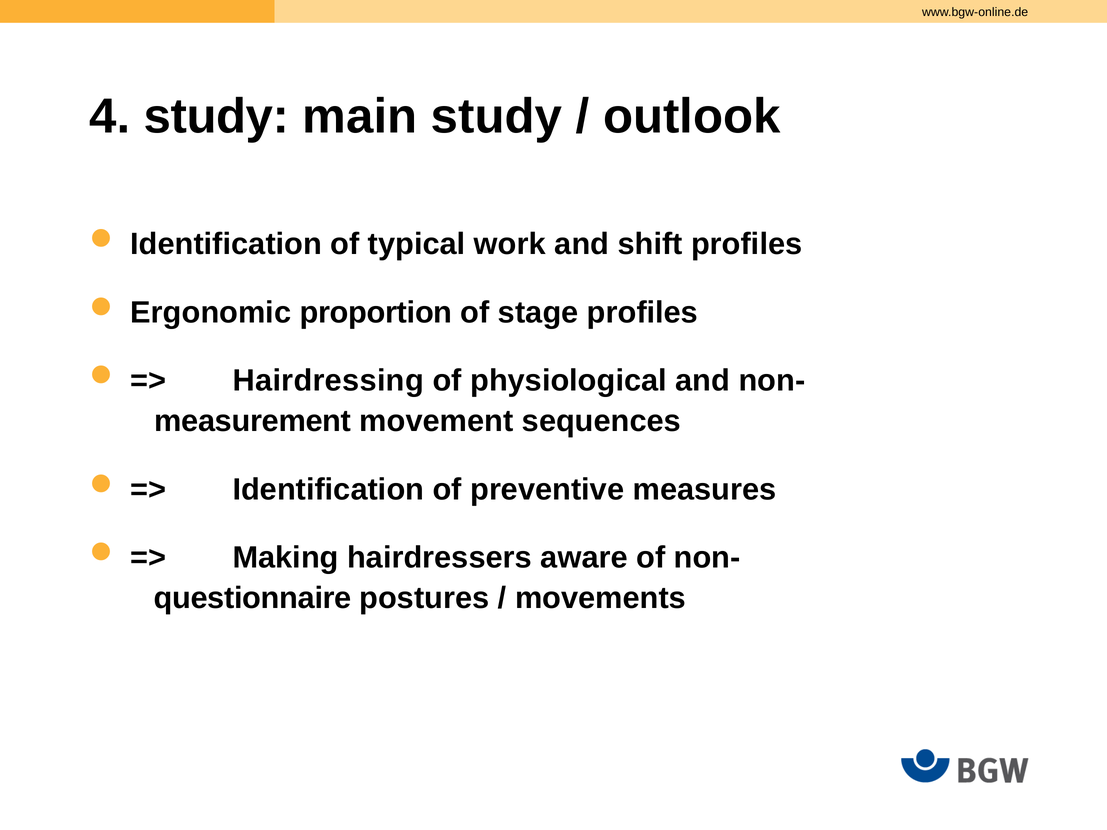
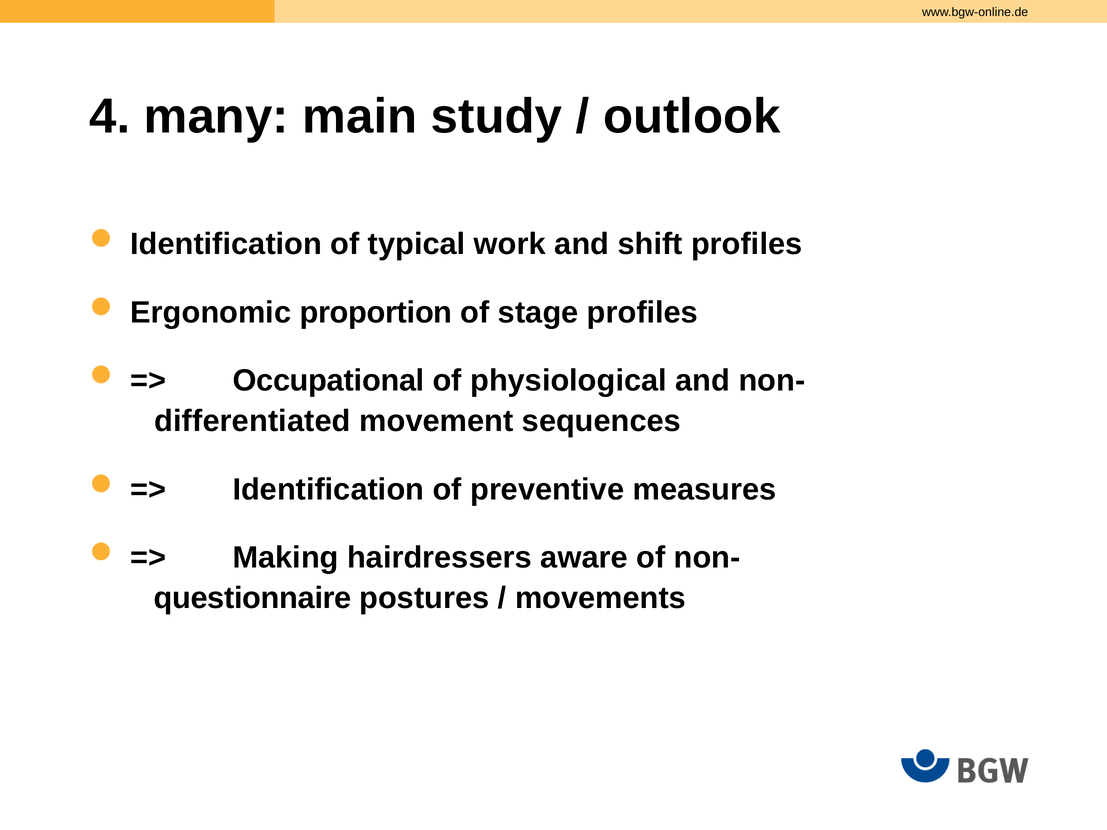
4 study: study -> many (216, 117)
Hairdressing: Hairdressing -> Occupational (329, 381)
measurement: measurement -> differentiated (252, 421)
